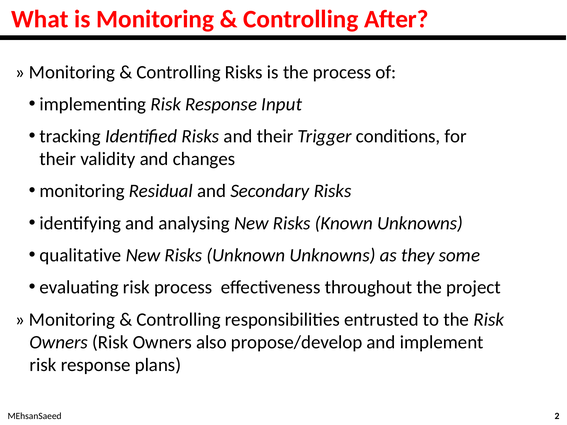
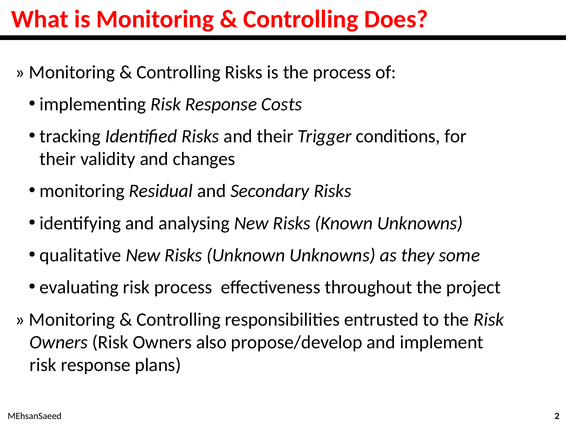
After: After -> Does (396, 19)
Input: Input -> Costs (282, 104)
